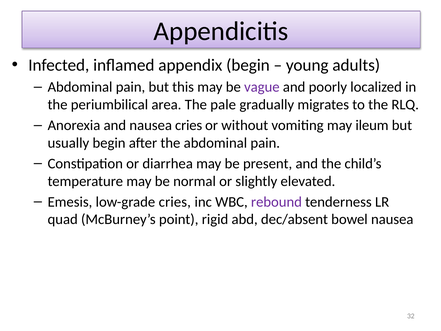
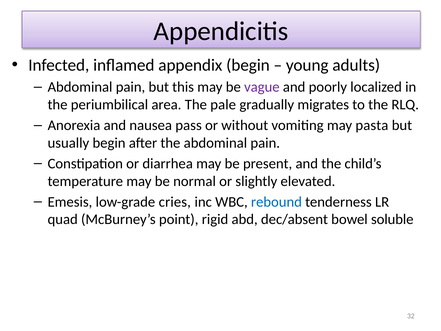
nausea cries: cries -> pass (189, 125)
ileum: ileum -> pasta (372, 125)
rebound colour: purple -> blue (276, 202)
bowel nausea: nausea -> soluble (392, 219)
